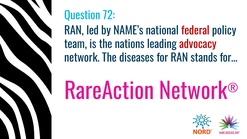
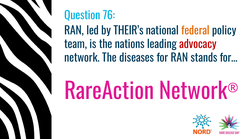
72: 72 -> 76 (109, 16)
NAME’s: NAME’s -> THEIR’s (128, 31)
federal colour: red -> orange (195, 31)
